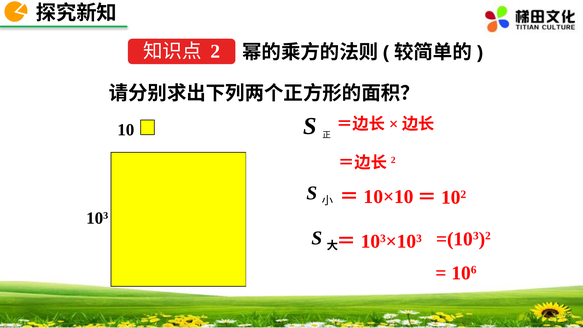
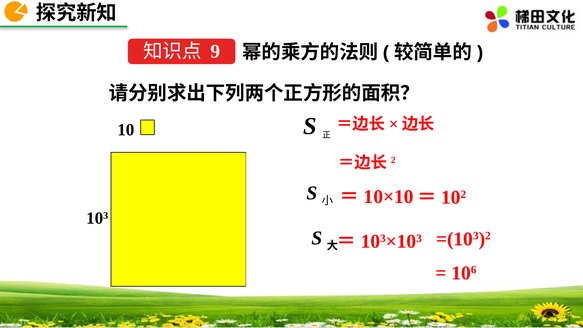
2: 2 -> 9 (215, 52)
